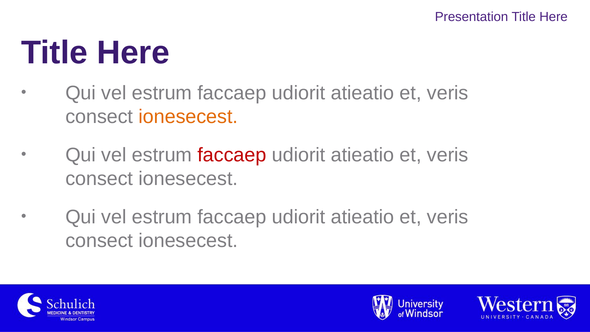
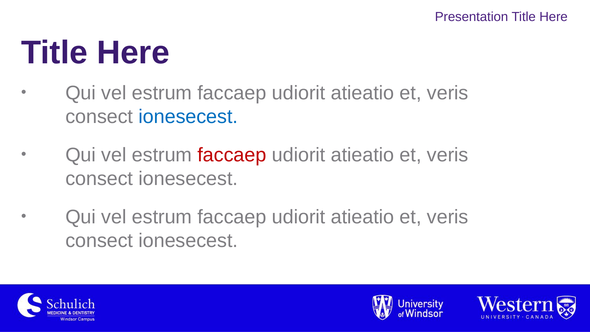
ionesecest colour: orange -> blue (188, 117)
